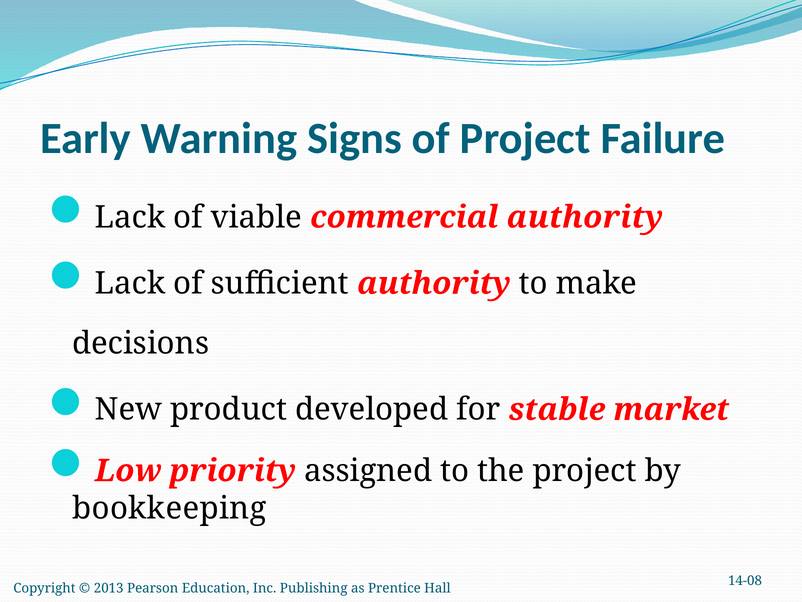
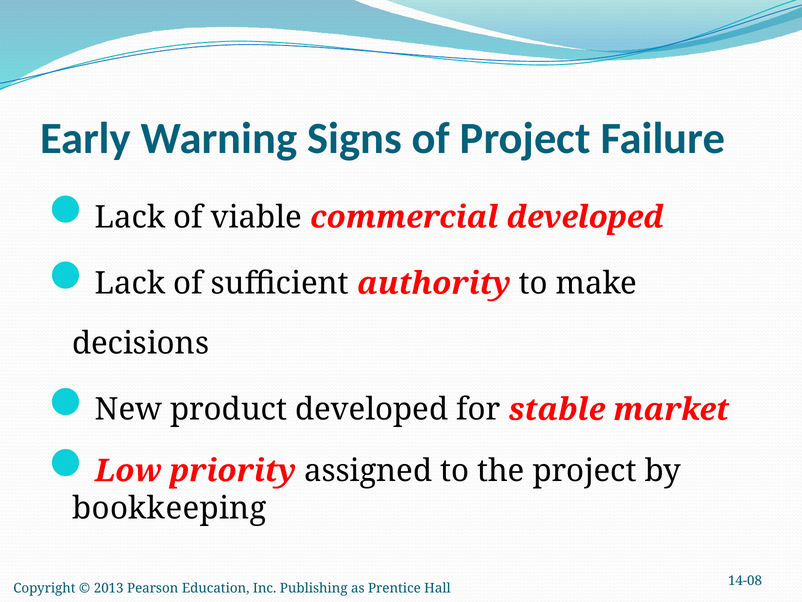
commercial authority: authority -> developed (585, 217)
